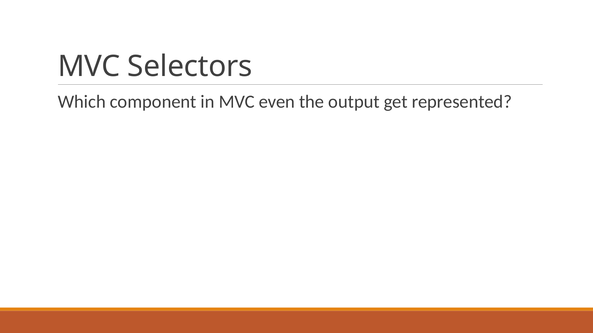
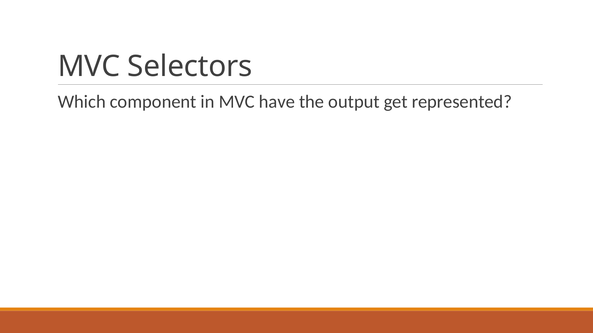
even: even -> have (277, 102)
